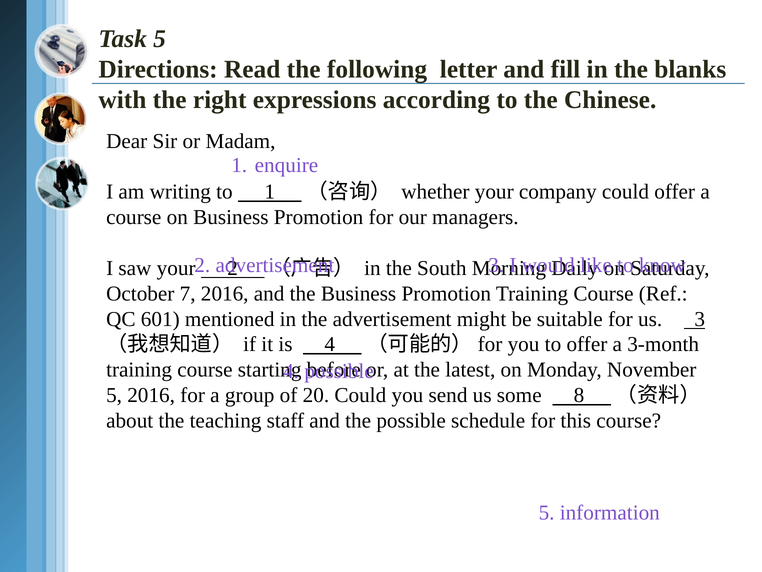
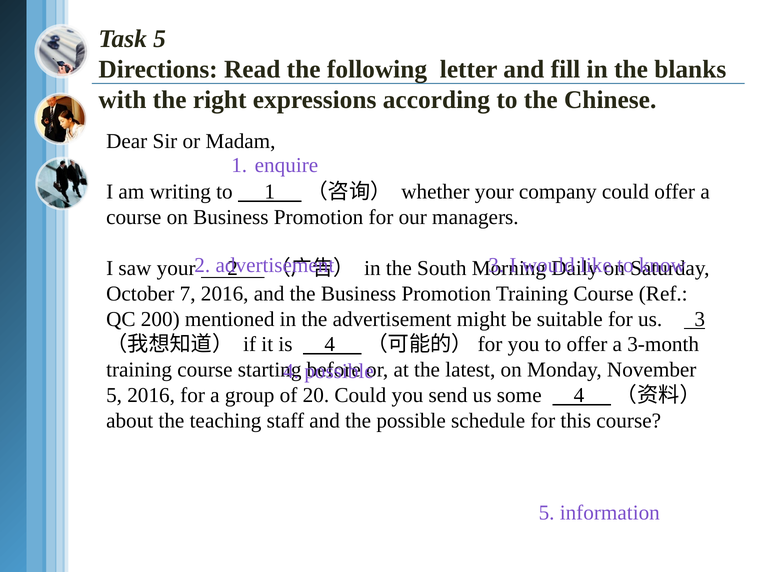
601: 601 -> 200 (160, 319)
some 8: 8 -> 4 (579, 395)
